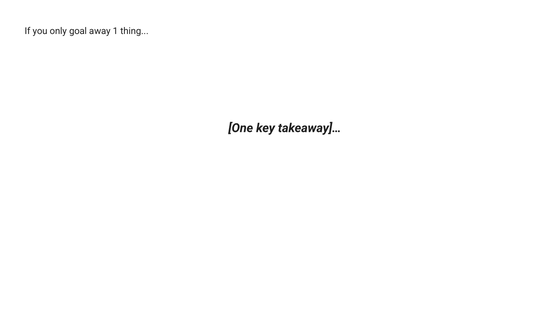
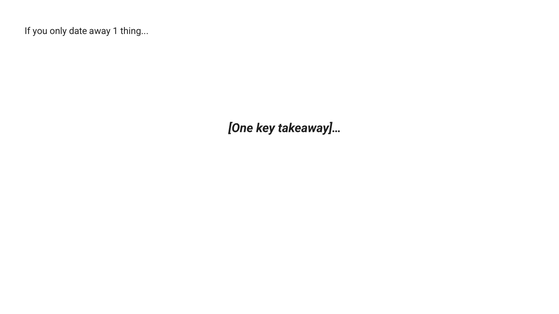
goal: goal -> date (78, 31)
